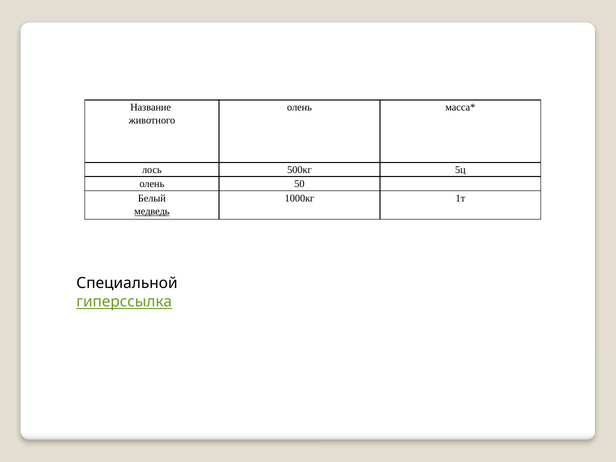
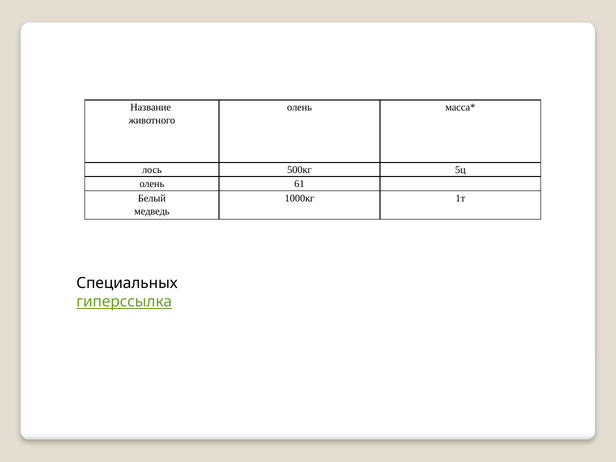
50: 50 -> 61 (299, 184)
медведь underline: present -> none (152, 211)
Специальной: Специальной -> Специальных (127, 283)
